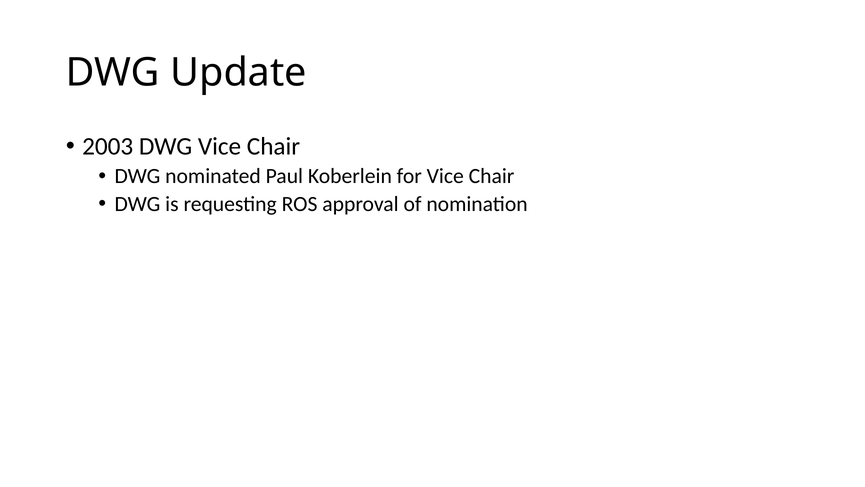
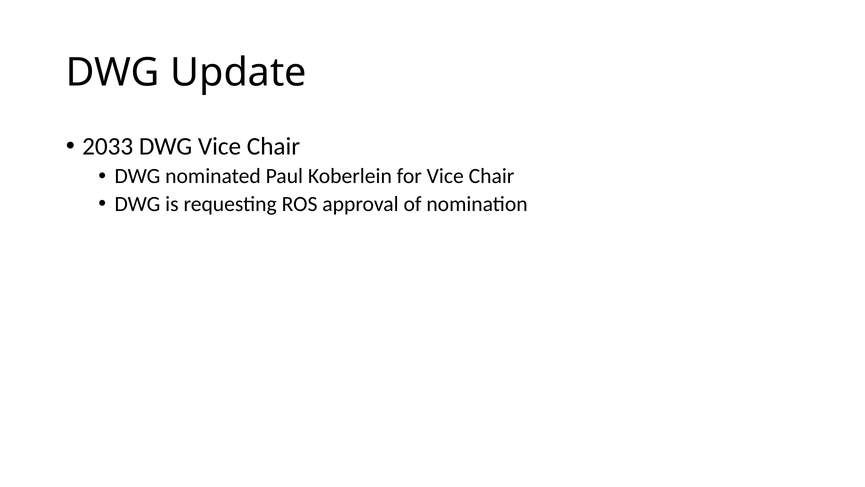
2003: 2003 -> 2033 (108, 146)
